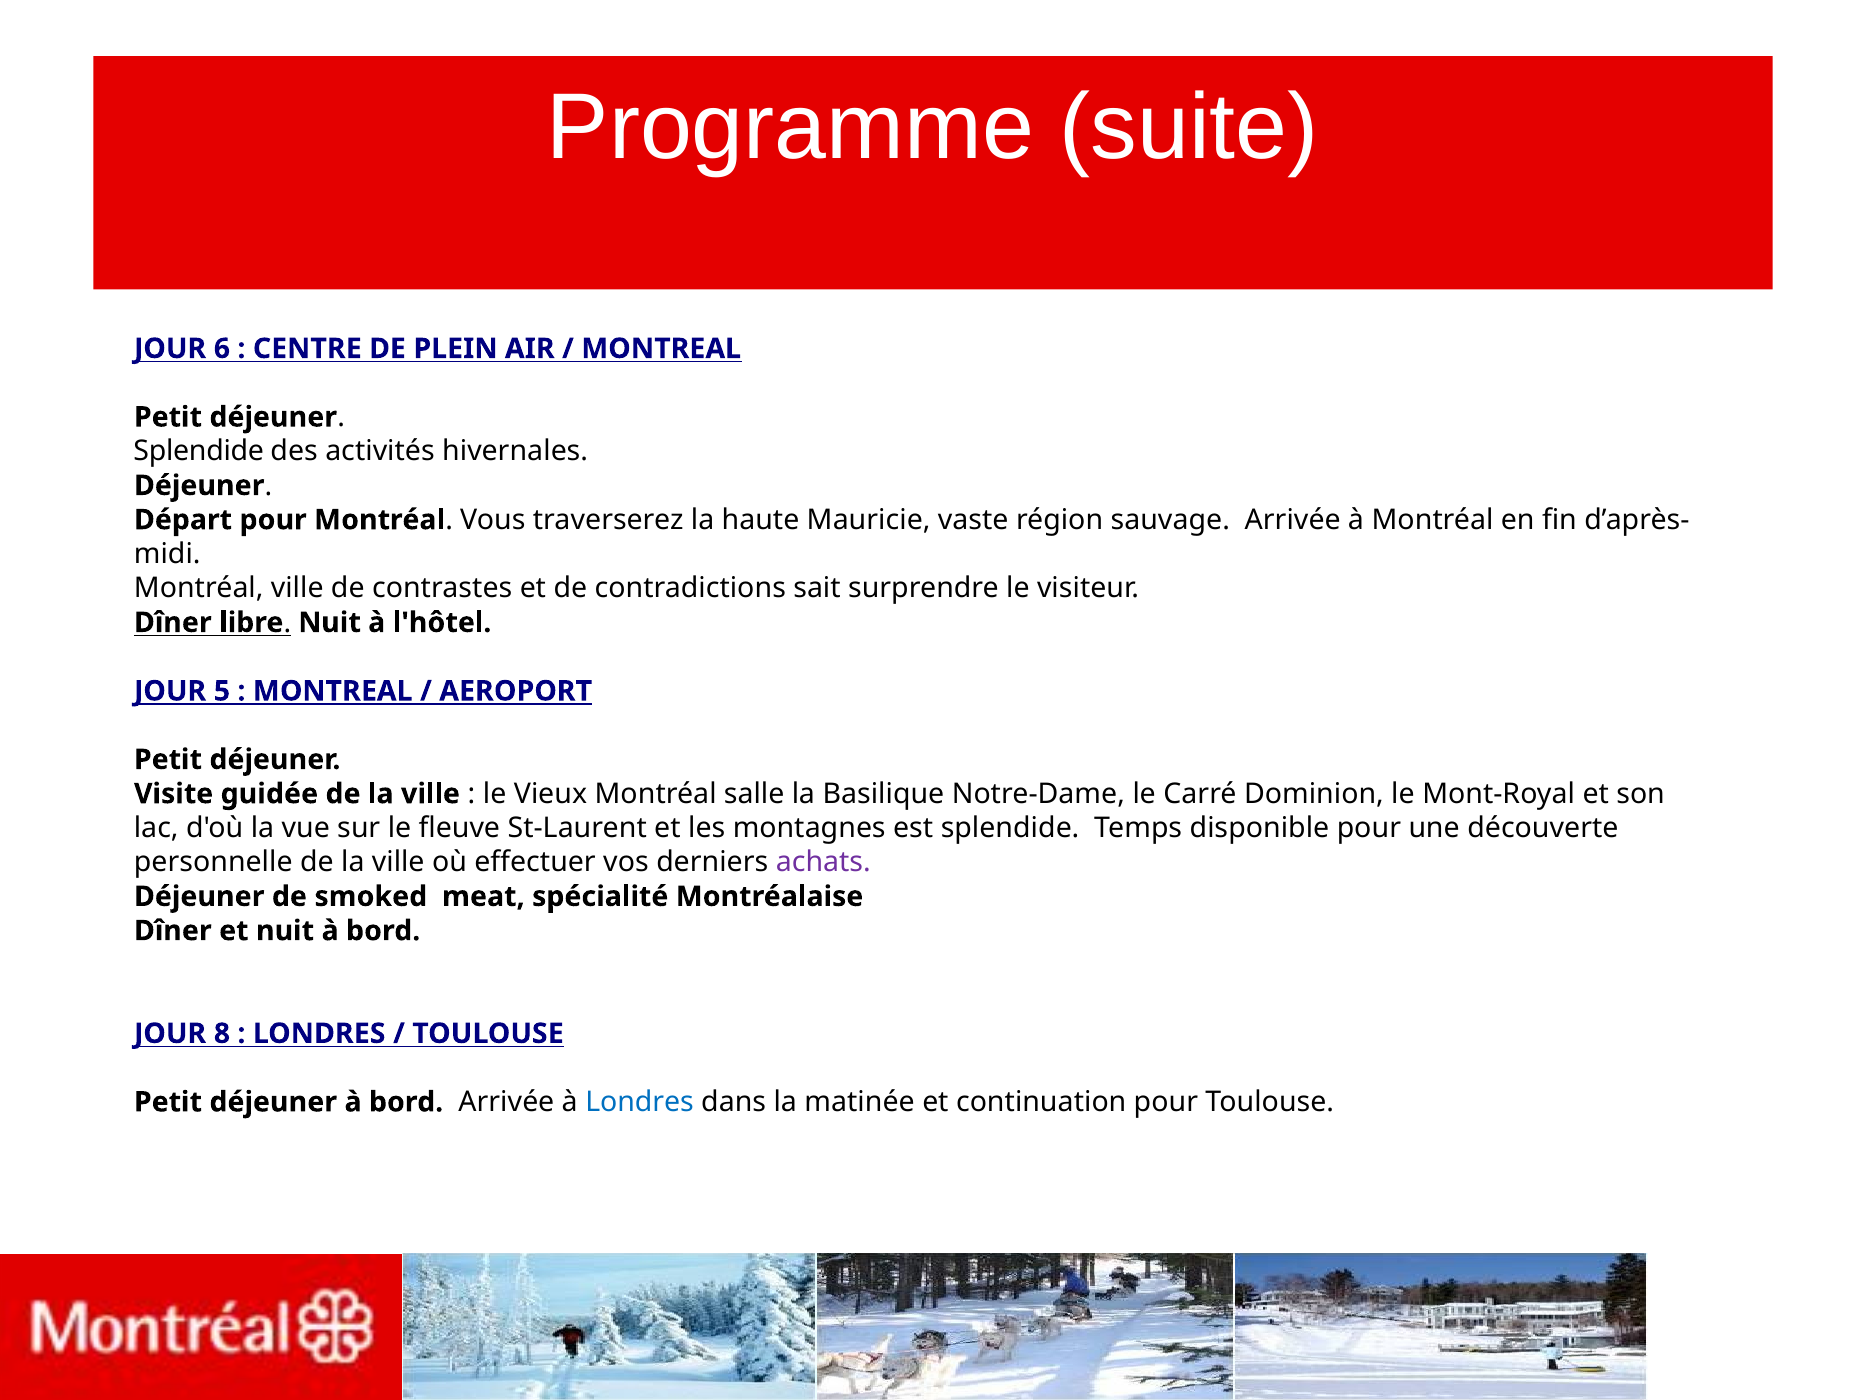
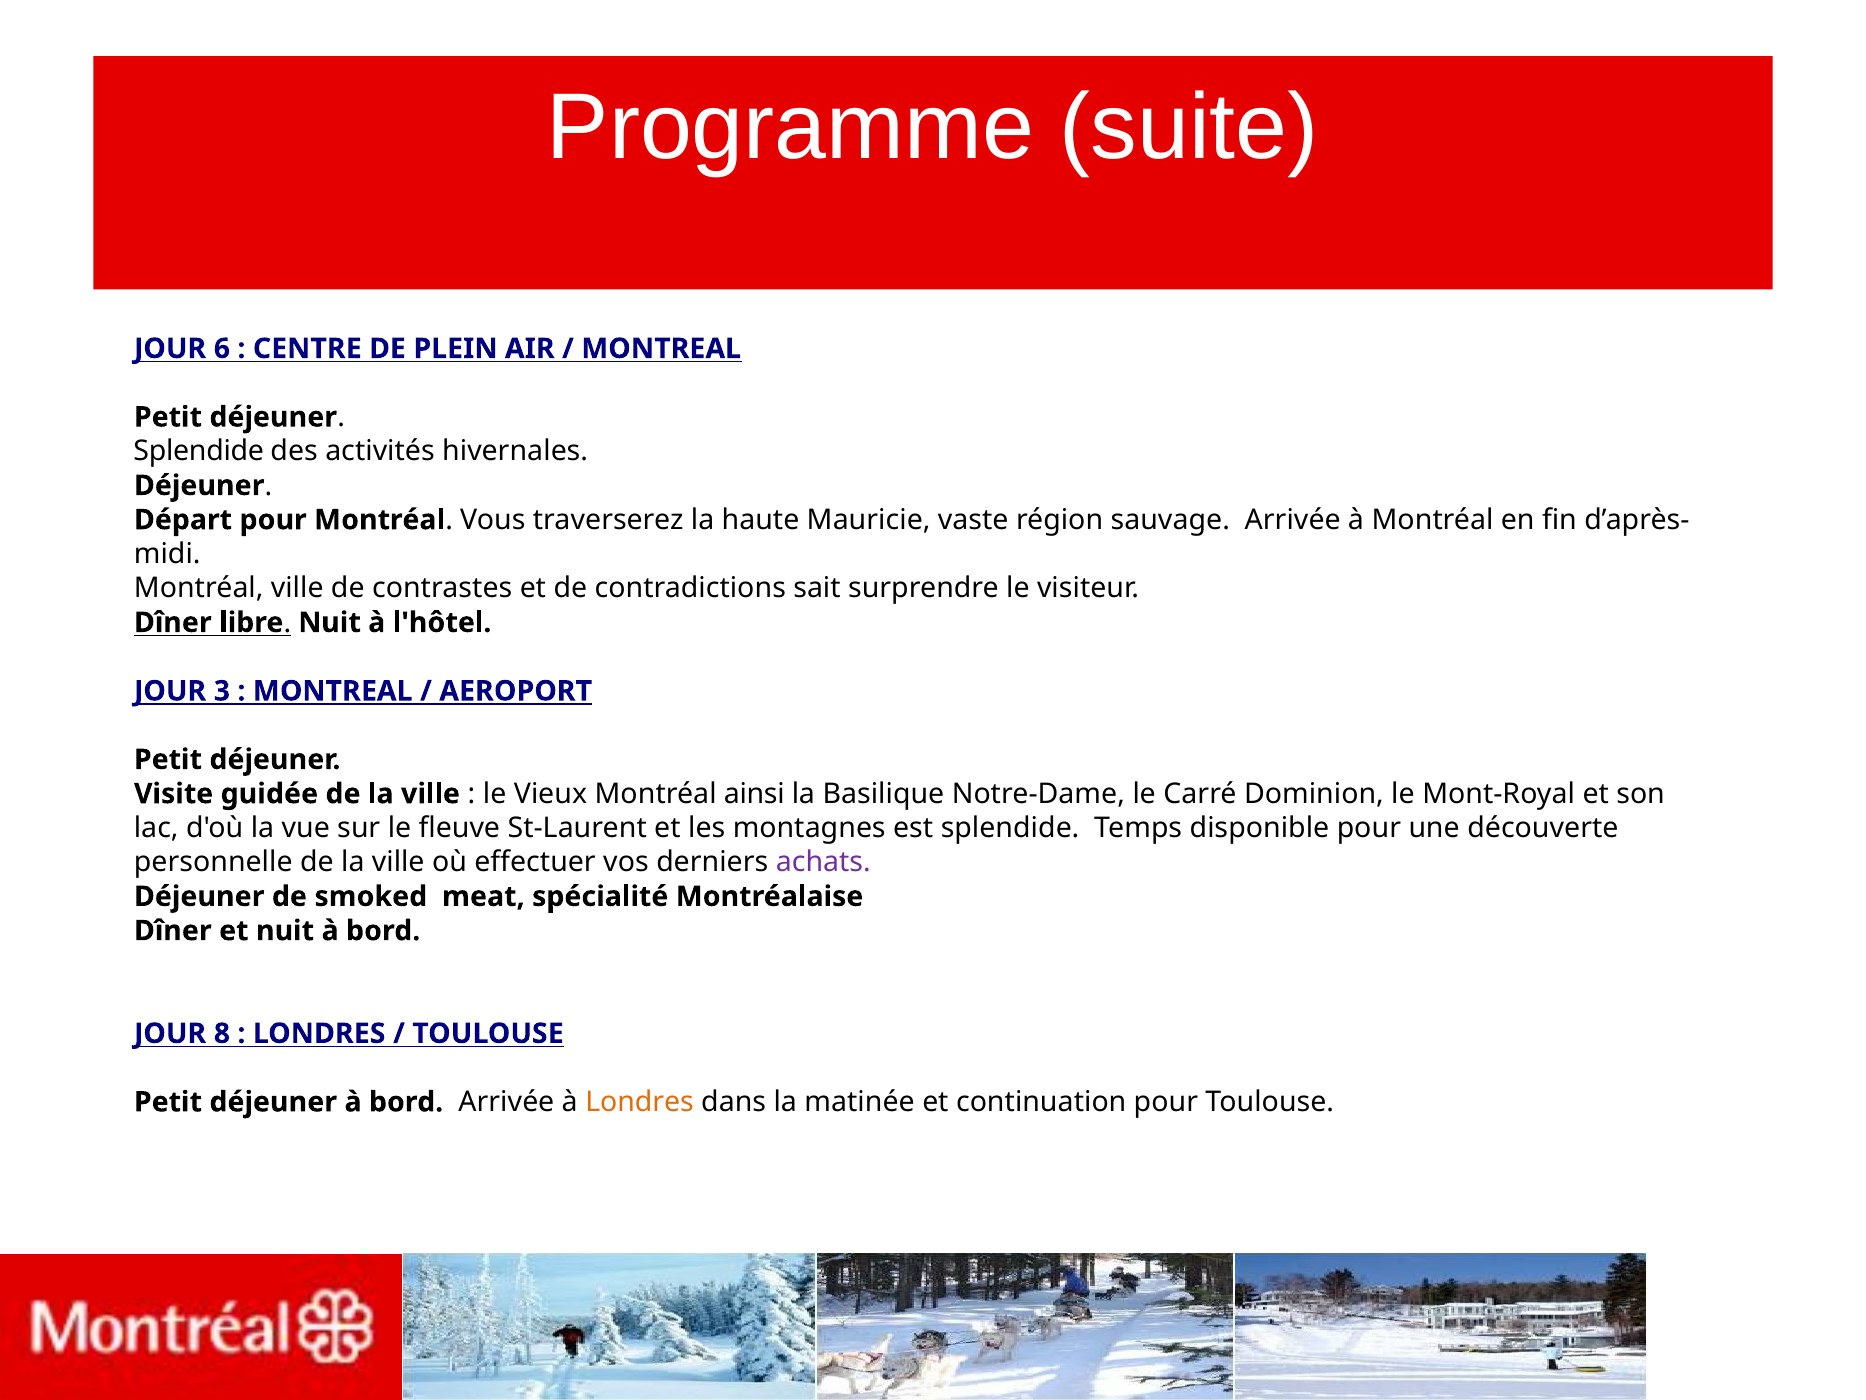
5: 5 -> 3 (222, 691)
salle: salle -> ainsi (754, 794)
Londres colour: blue -> orange (640, 1102)
